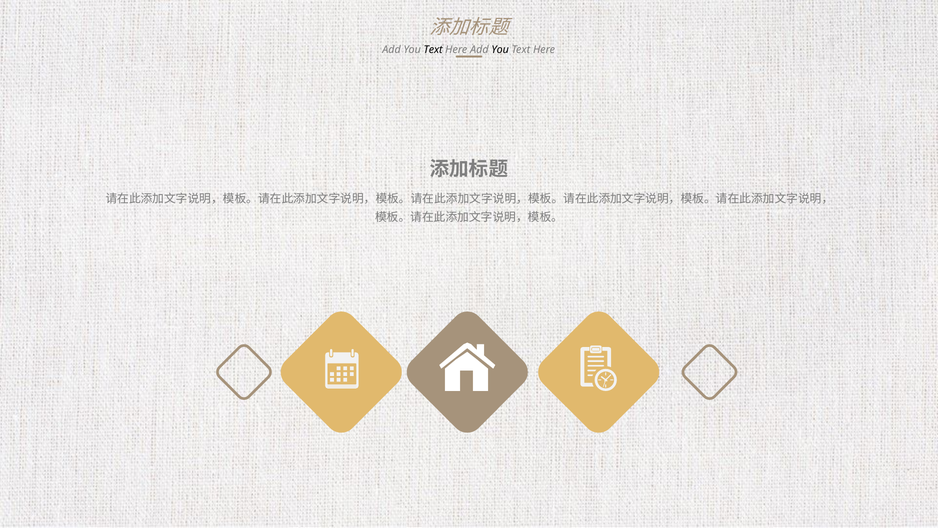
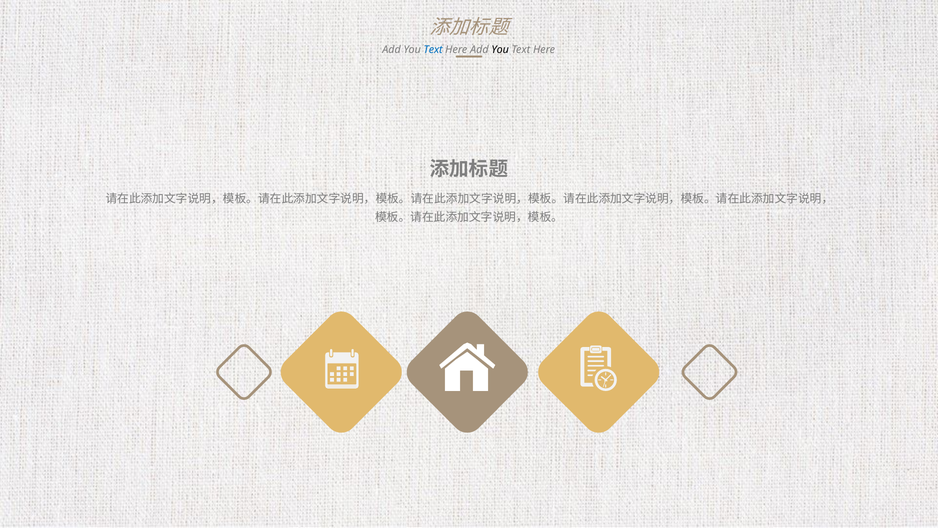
Text colour: black -> blue (433, 50)
